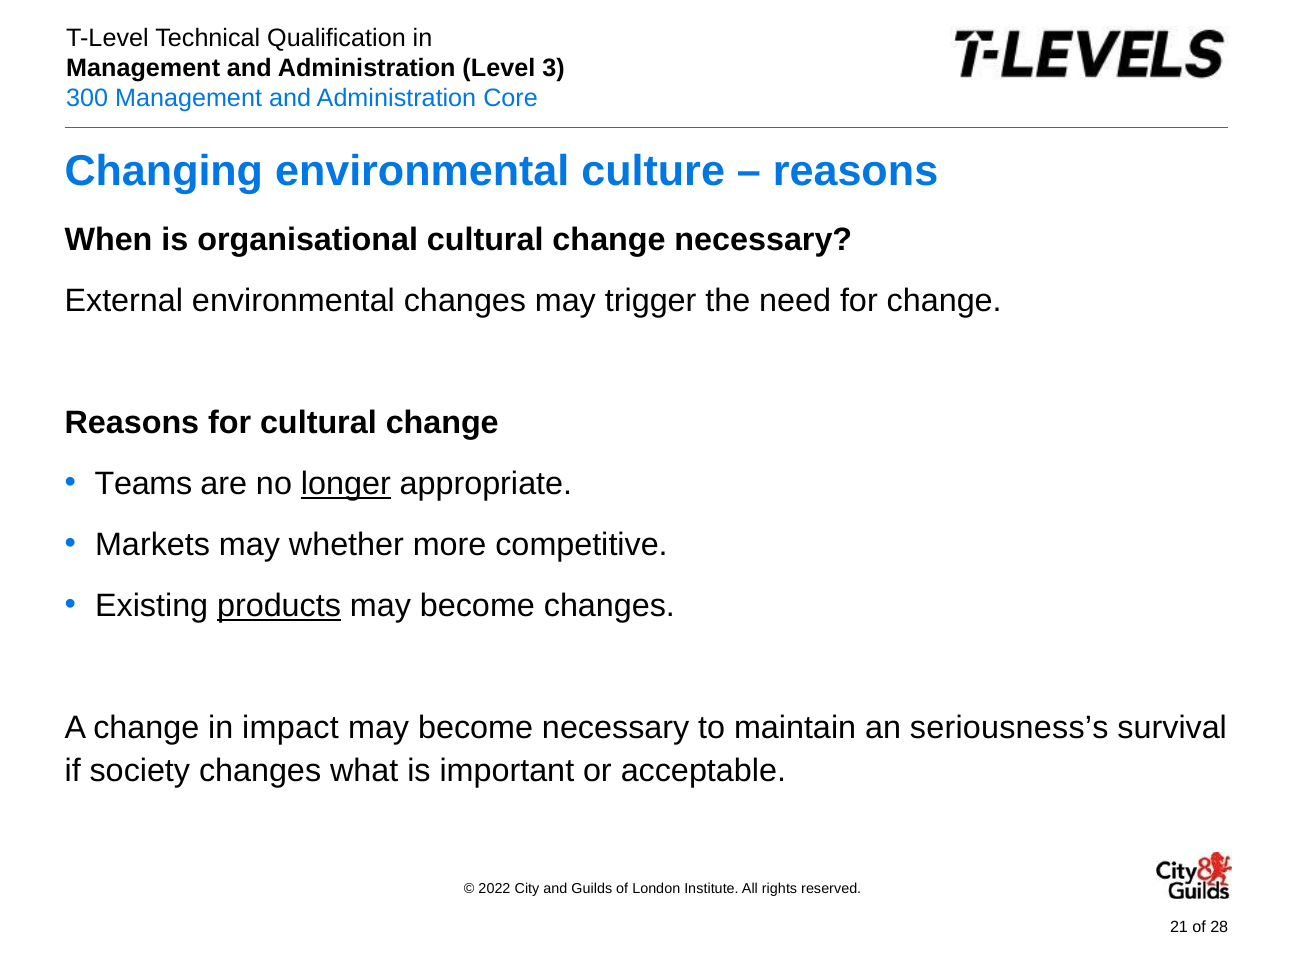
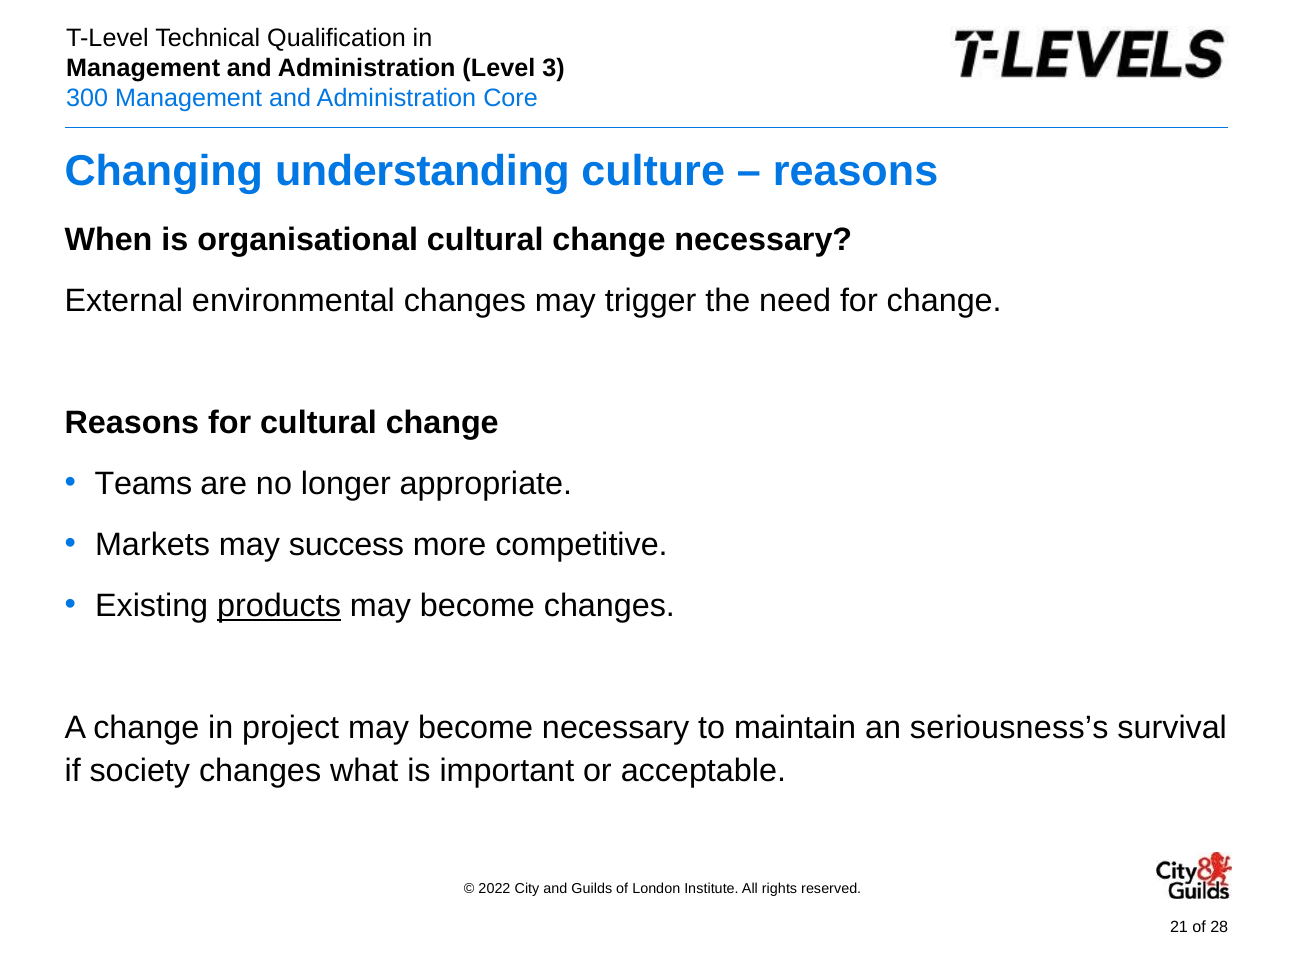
Changing environmental: environmental -> understanding (422, 171)
longer underline: present -> none (346, 484)
whether: whether -> success (347, 545)
impact: impact -> project (291, 728)
